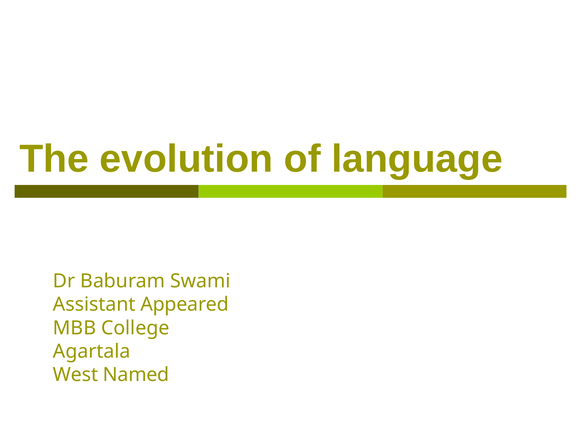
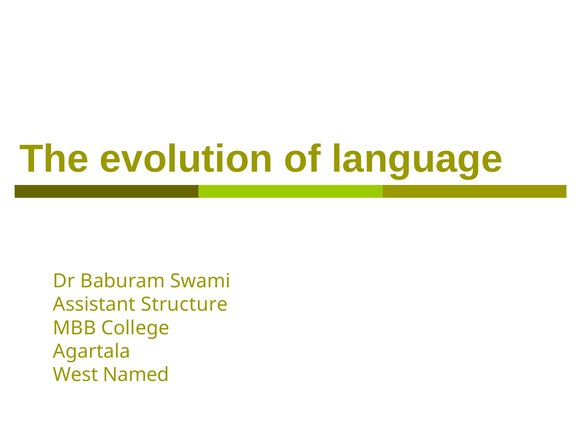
Appeared: Appeared -> Structure (184, 305)
